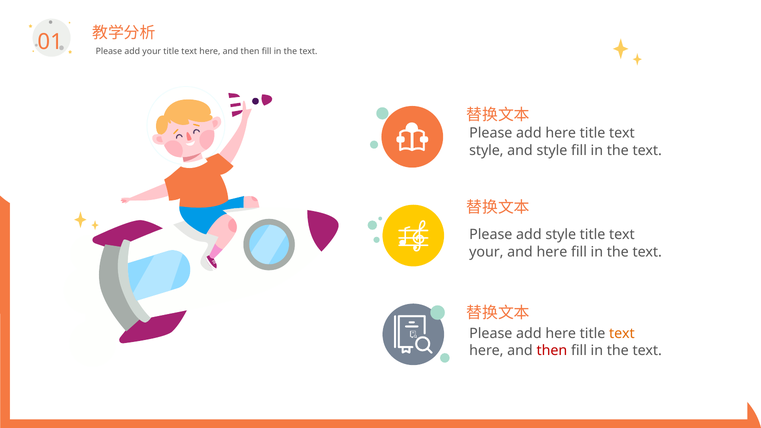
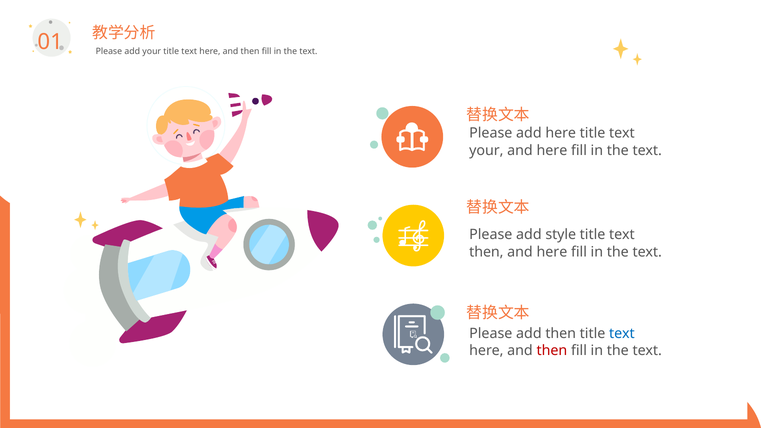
style: style -> your (486, 150)
style: style -> here (552, 150)
your: your -> then (486, 252)
here: here -> then (561, 334)
text colour: orange -> blue (622, 334)
